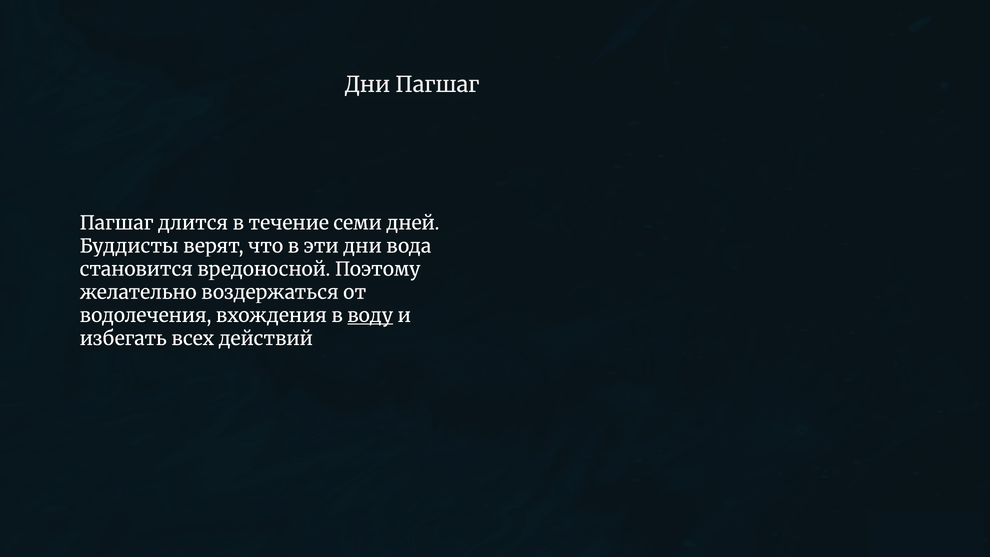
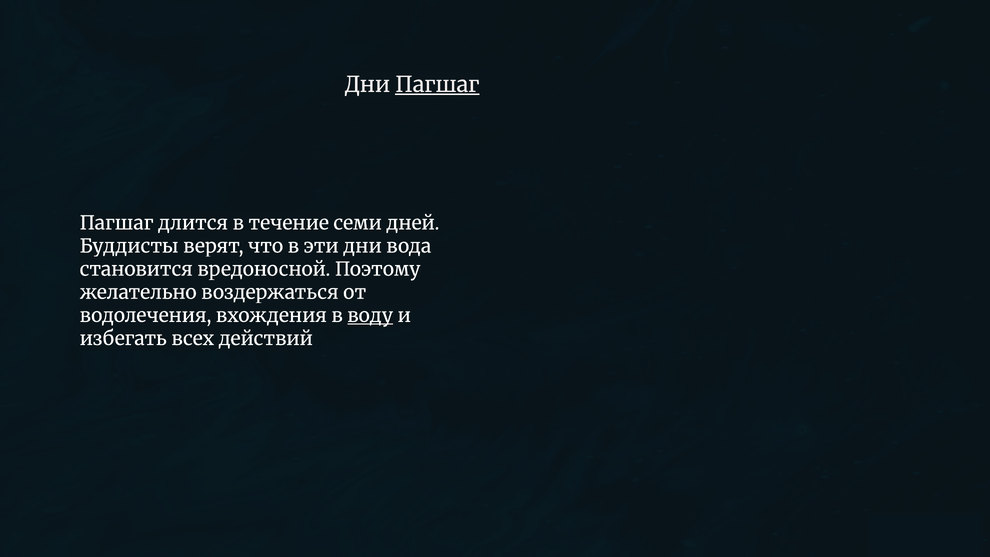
Пагшаг underline: none -> present (437, 85)
